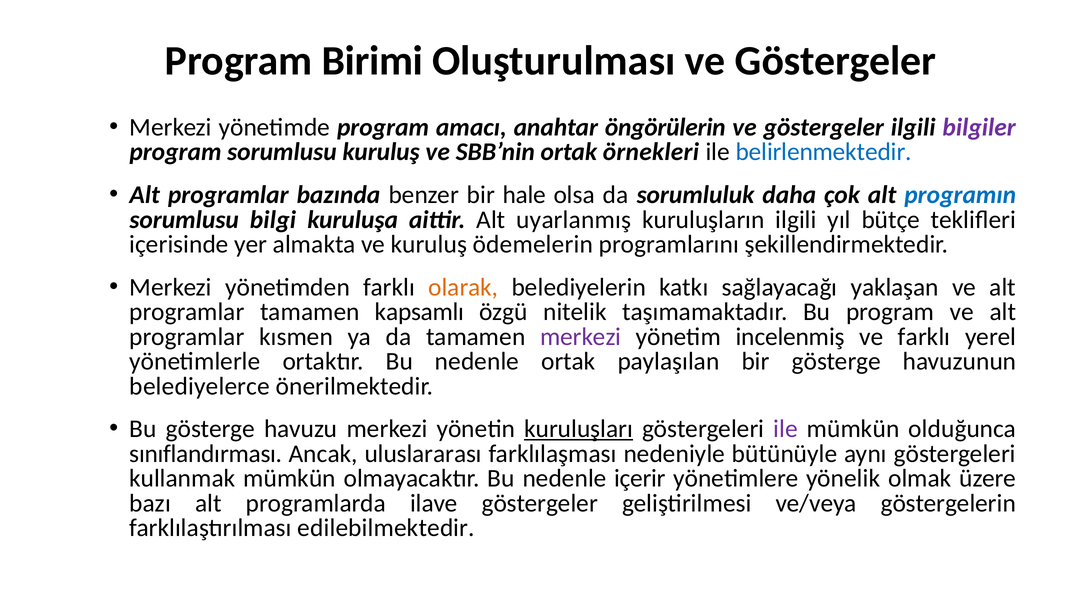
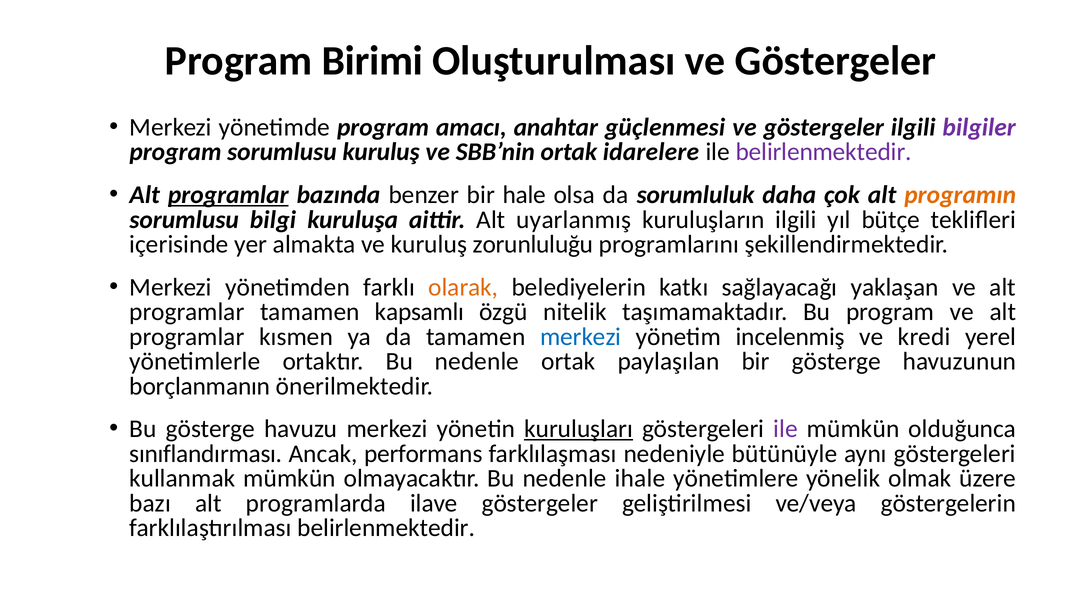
öngörülerin: öngörülerin -> güçlenmesi (665, 127)
örnekleri: örnekleri -> idarelere (651, 152)
belirlenmektedir colour: blue -> purple (824, 152)
programlar underline: none -> present (228, 195)
programın colour: blue -> orange (960, 195)
ödemelerin: ödemelerin -> zorunluluğu (533, 244)
merkezi colour: purple -> blue (581, 337)
ve farklı: farklı -> kredi (924, 337)
belediyelerce: belediyelerce -> borçlanmanın (200, 386)
uluslararası: uluslararası -> performans (423, 454)
içerir: içerir -> ihale (640, 478)
farklılaştırılması edilebilmektedir: edilebilmektedir -> belirlenmektedir (386, 528)
